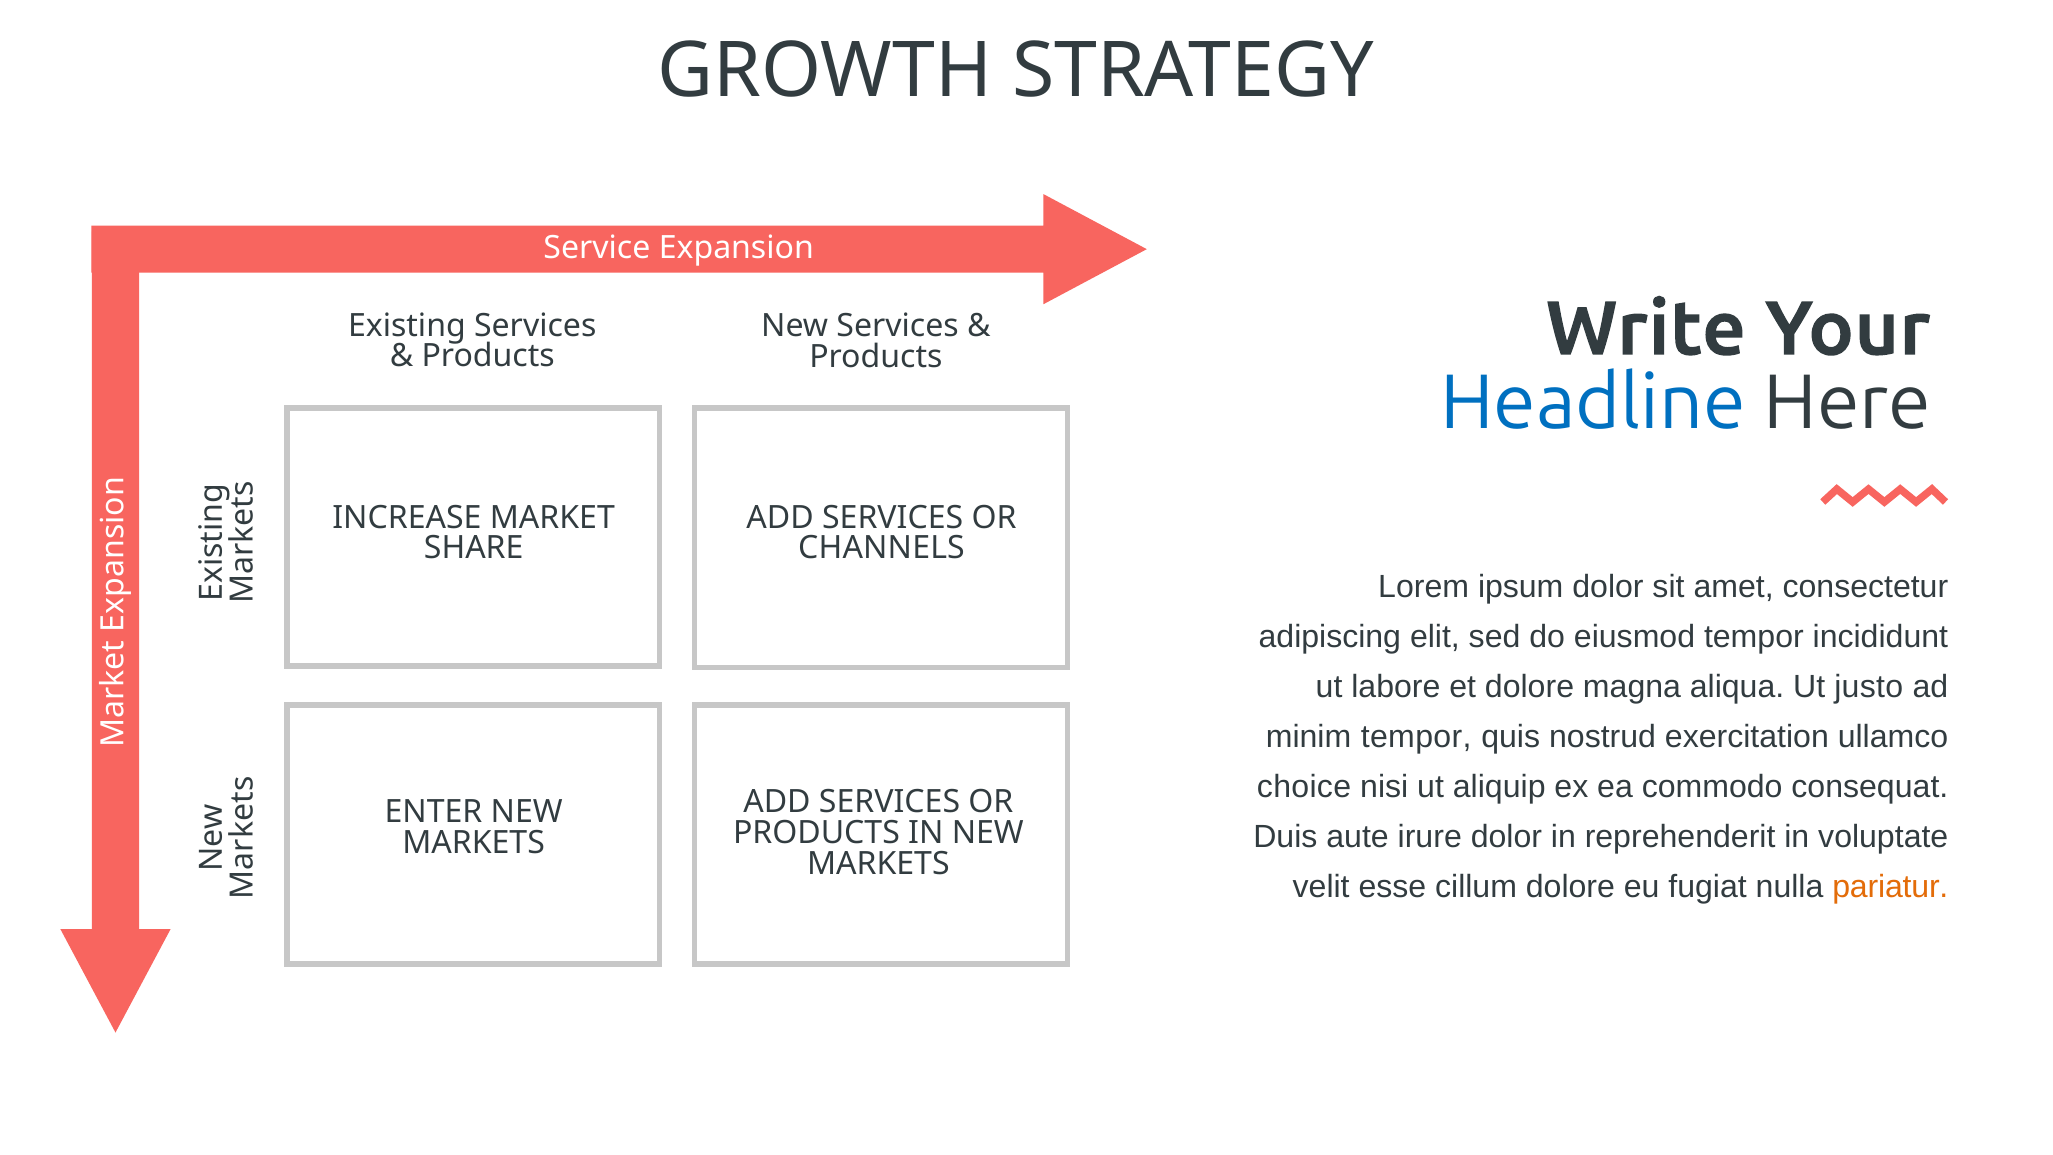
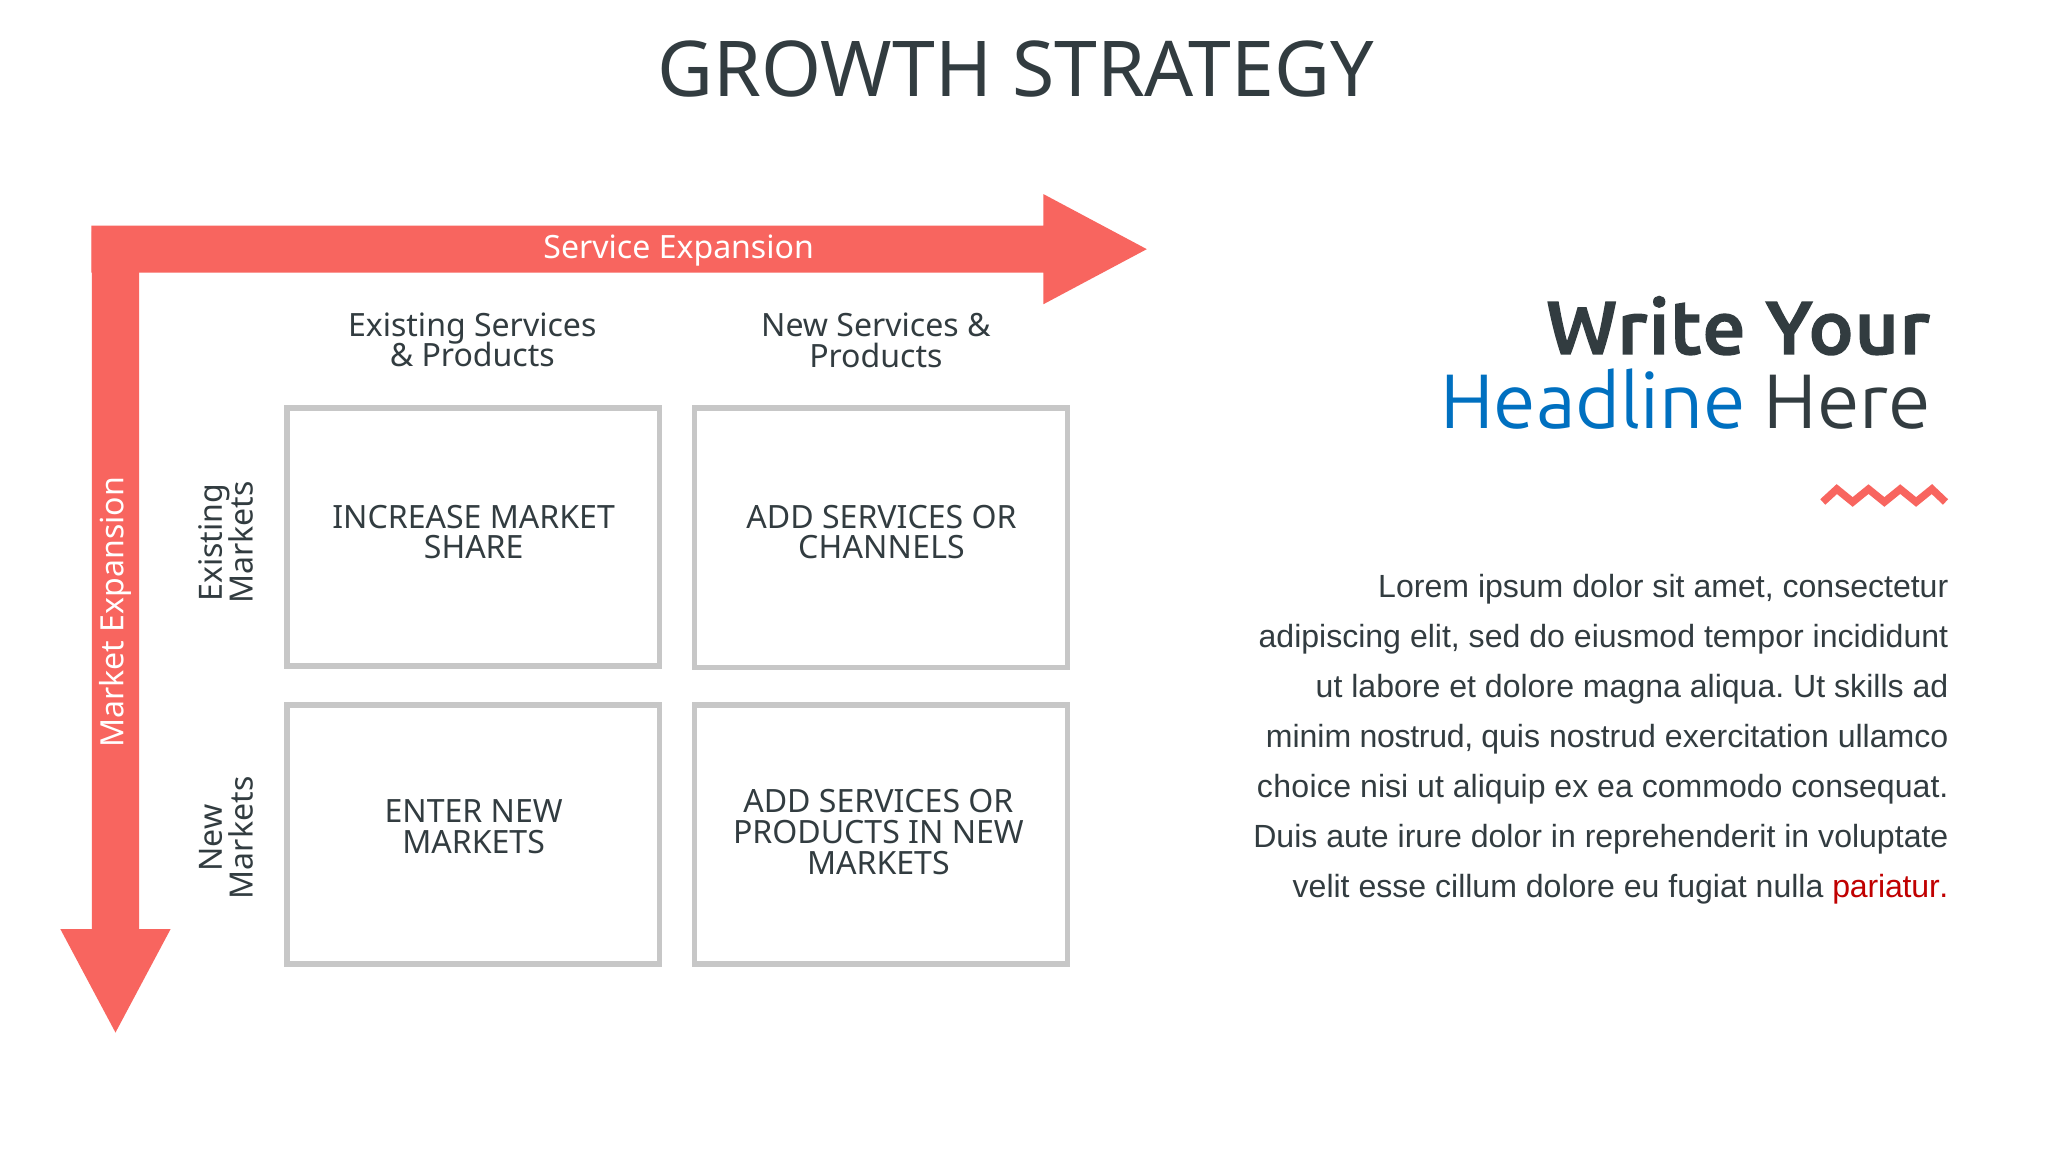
justo: justo -> skills (1869, 687)
minim tempor: tempor -> nostrud (1416, 737)
pariatur colour: orange -> red (1890, 887)
